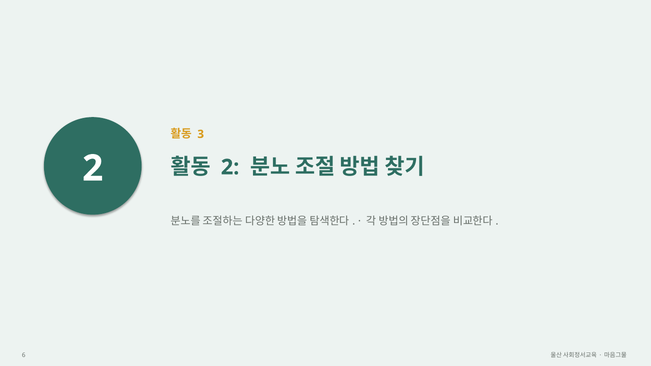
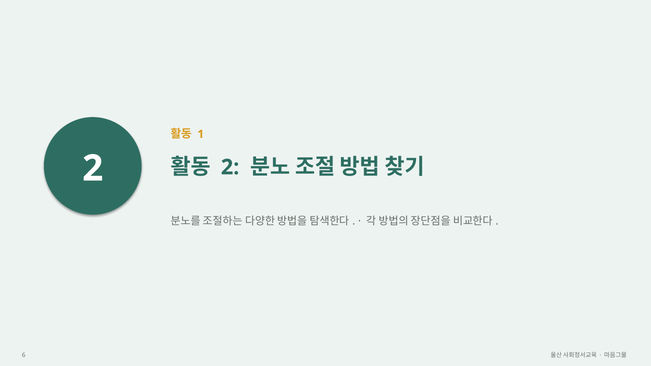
3: 3 -> 1 (201, 134)
